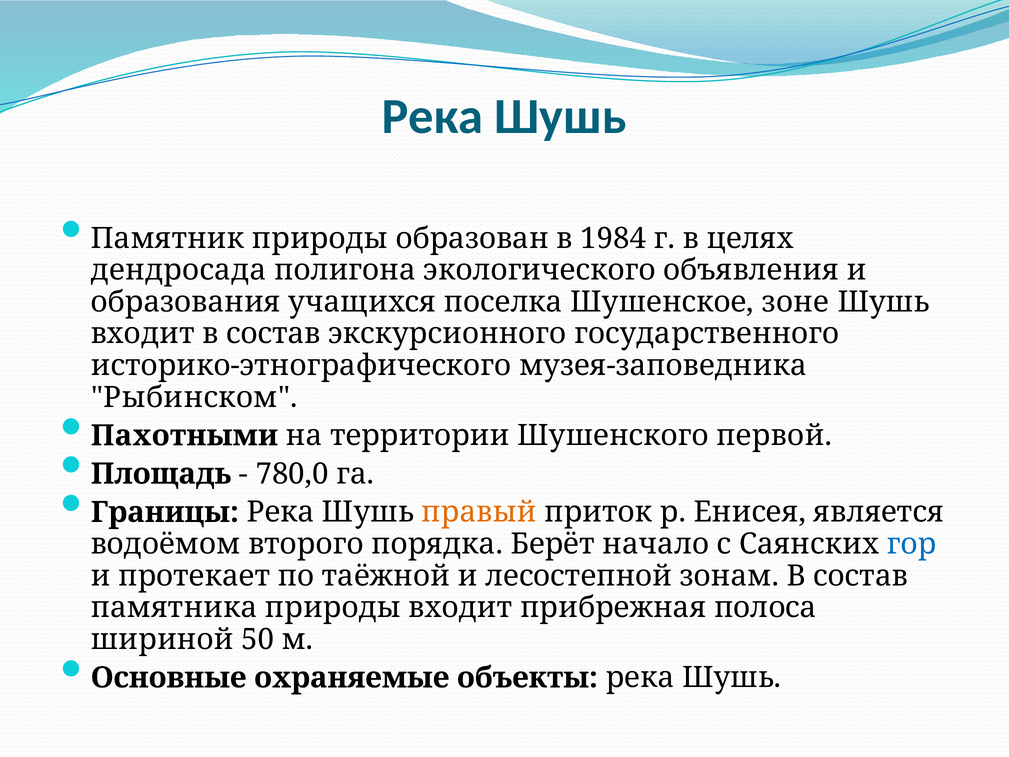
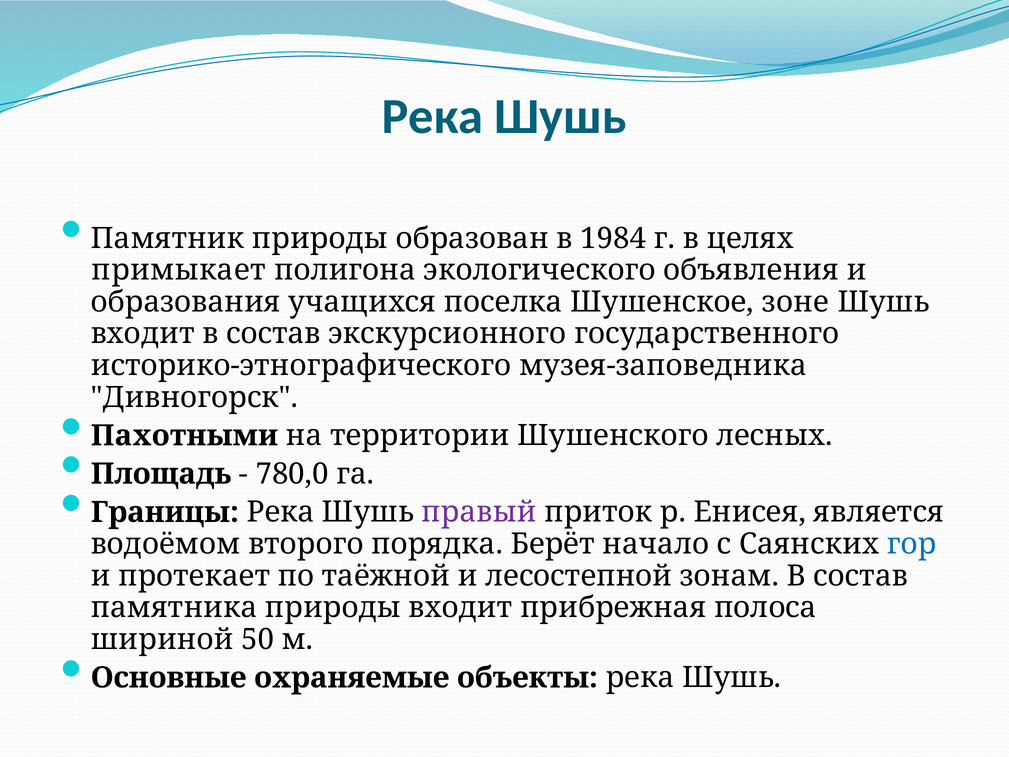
дендросада: дендросада -> примыкает (179, 270)
Рыбинском: Рыбинском -> Дивногорск (195, 397)
первой: первой -> лесных (774, 435)
правый colour: orange -> purple (479, 512)
